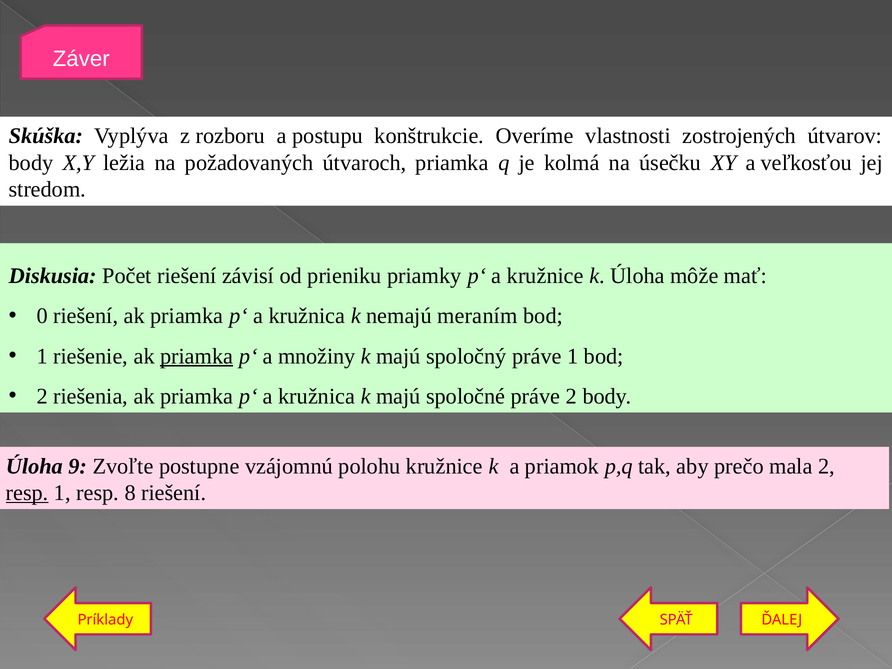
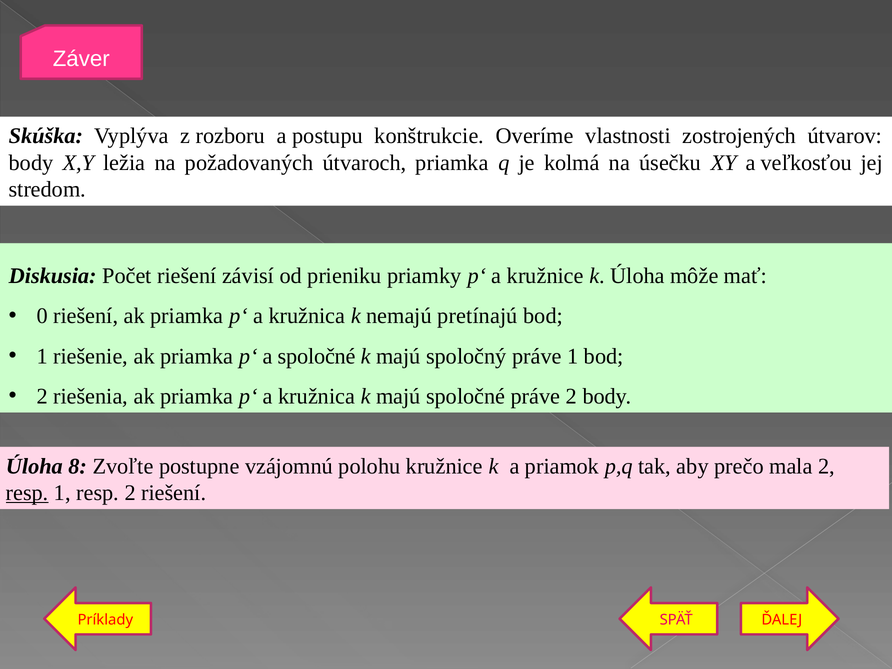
meraním: meraním -> pretínajú (477, 316)
priamka underline: present -> none (197, 356)
a množiny: množiny -> spoločné (317, 356)
9: 9 -> 8 (78, 466)
resp 8: 8 -> 2 (130, 493)
